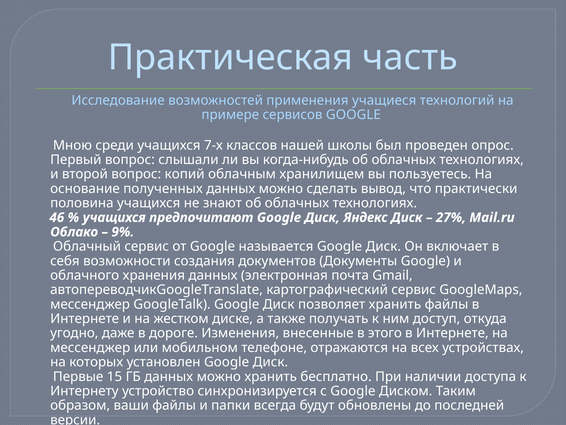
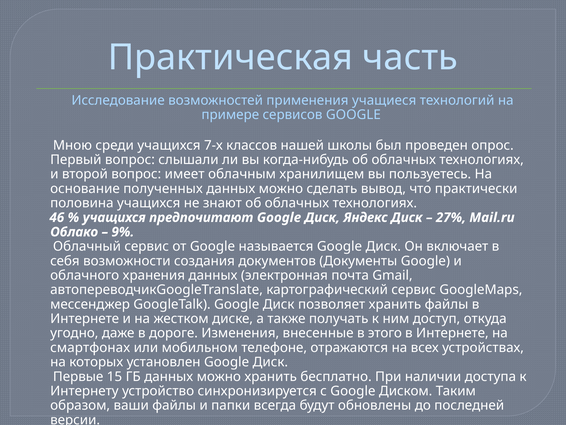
копий: копий -> имеет (185, 174)
мессенджер: мессенджер -> смартфонах (90, 347)
